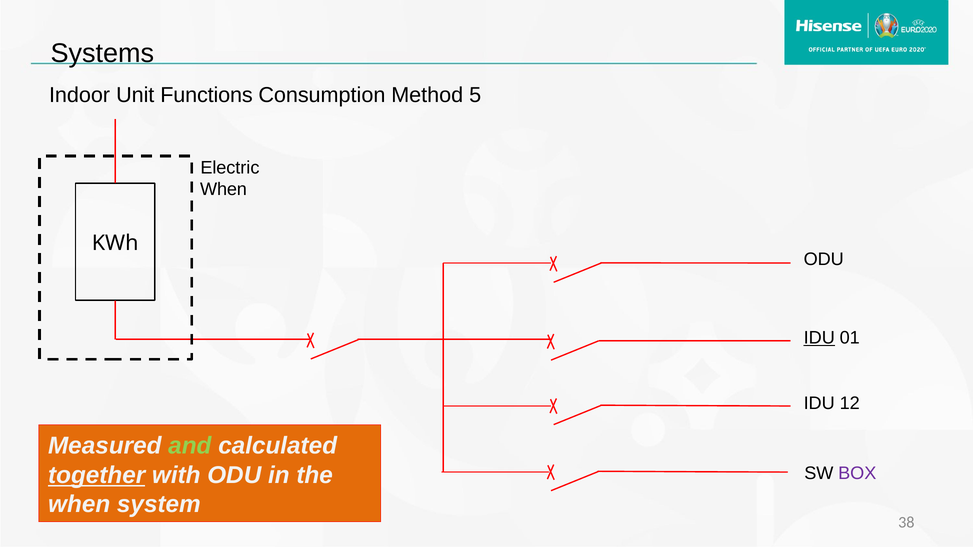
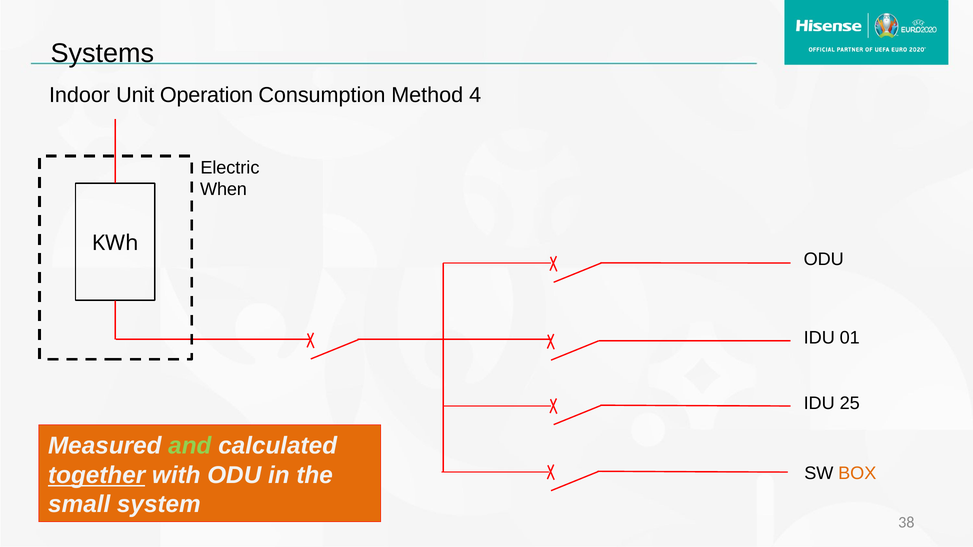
Functions: Functions -> Operation (207, 95)
5: 5 -> 4 (475, 95)
IDU underline: present -> none (819, 338)
12: 12 -> 25 (850, 404)
BOX colour: purple -> orange (857, 473)
when: when -> small (79, 505)
